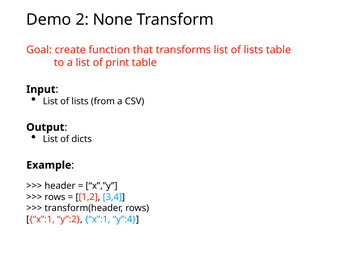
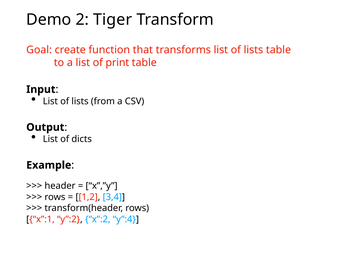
None: None -> Tiger (113, 20)
y”:2 x”:1: x”:1 -> x”:2 (98, 219)
